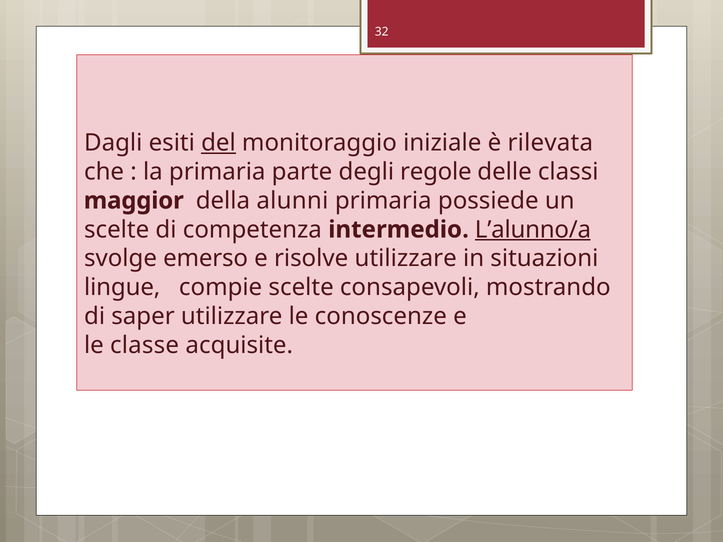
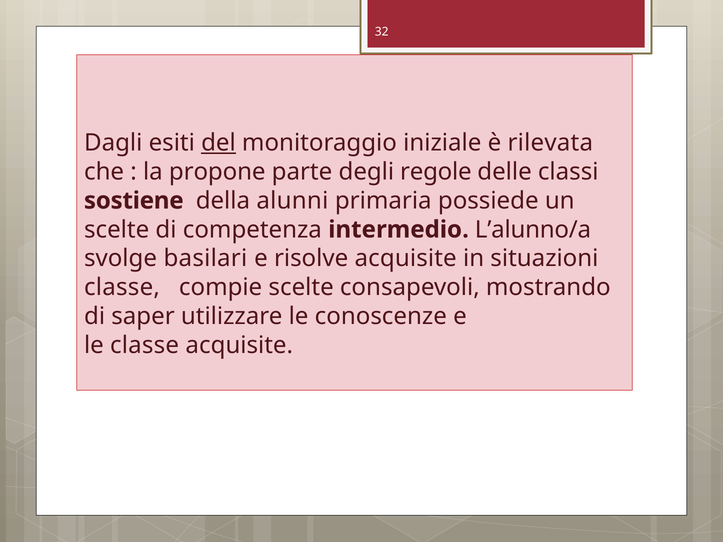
la primaria: primaria -> propone (217, 172)
maggior: maggior -> sostiene (134, 201)
L’alunno/a underline: present -> none (533, 230)
emerso: emerso -> basilari (205, 259)
risolve utilizzare: utilizzare -> acquisite (406, 259)
lingue: lingue -> classe (122, 288)
